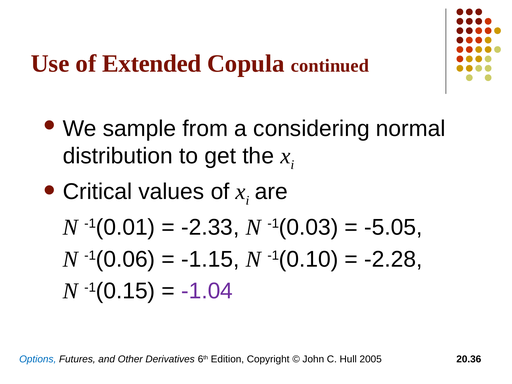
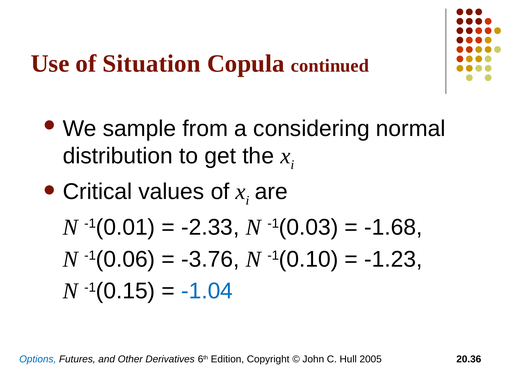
Extended: Extended -> Situation (152, 64)
-5.05: -5.05 -> -1.68 (393, 227)
-1.15: -1.15 -> -3.76 (210, 259)
-2.28: -2.28 -> -1.23 (393, 259)
-1.04 colour: purple -> blue (207, 291)
